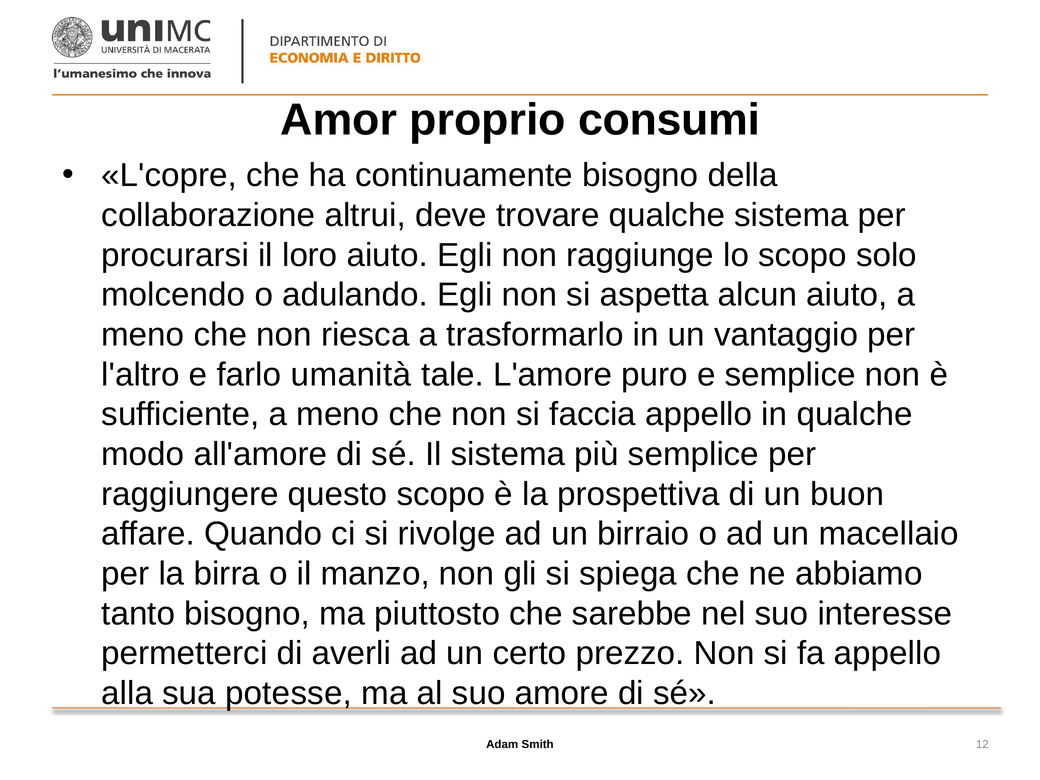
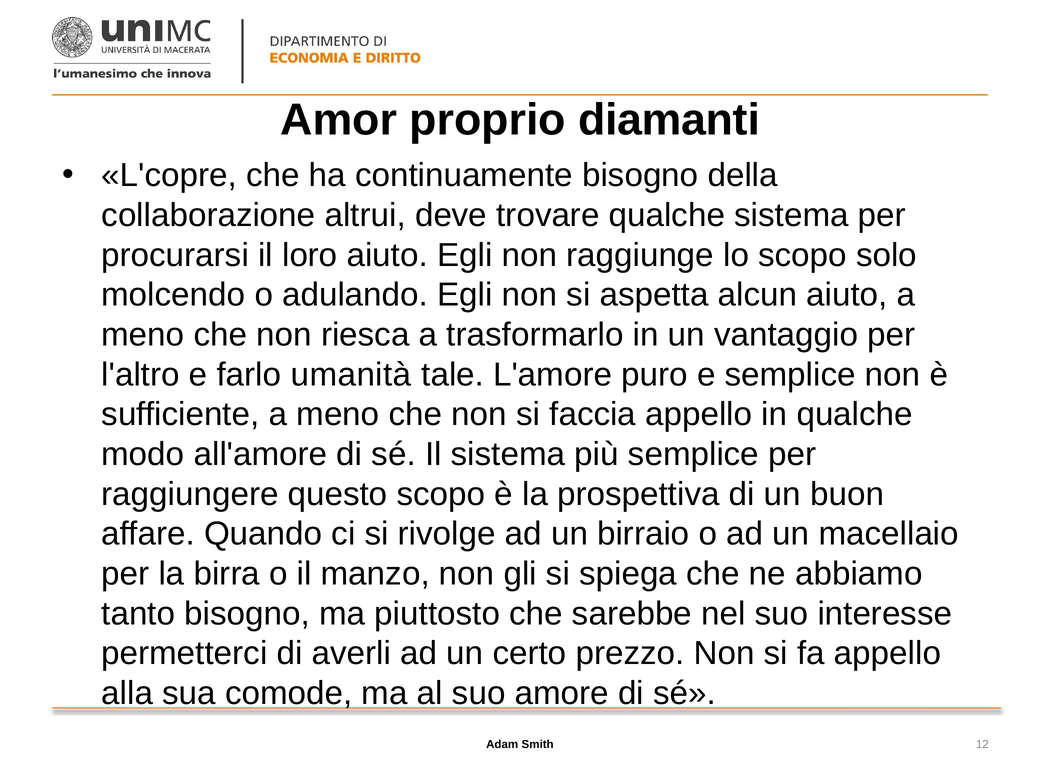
consumi: consumi -> diamanti (669, 120)
potesse: potesse -> comode (289, 693)
